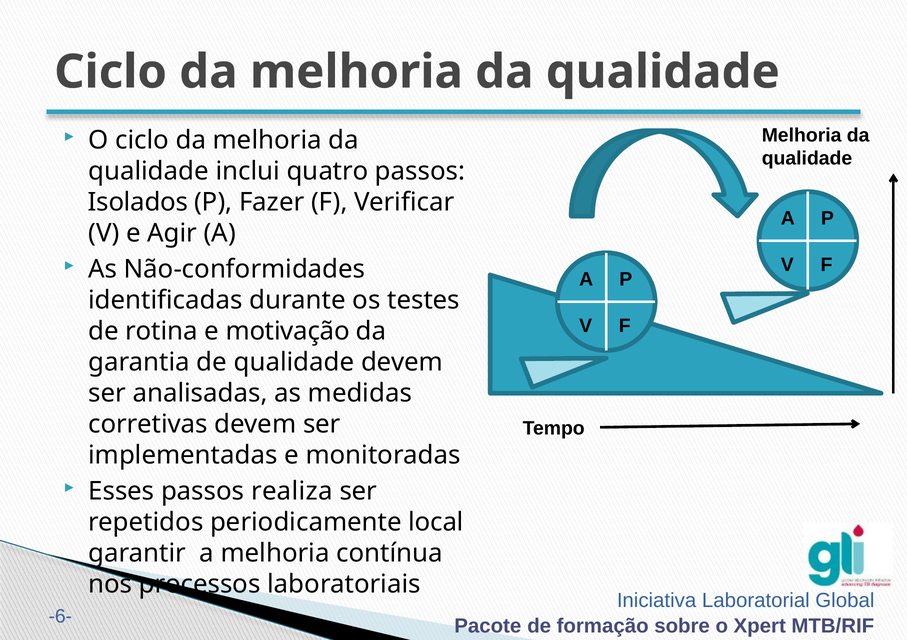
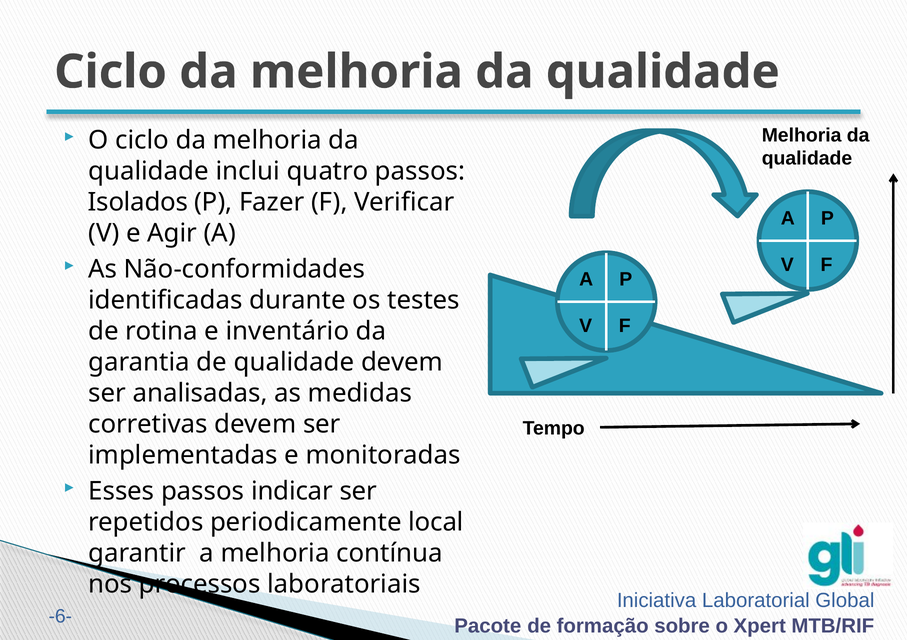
motivação: motivação -> inventário (288, 331)
realiza: realiza -> indicar (292, 491)
